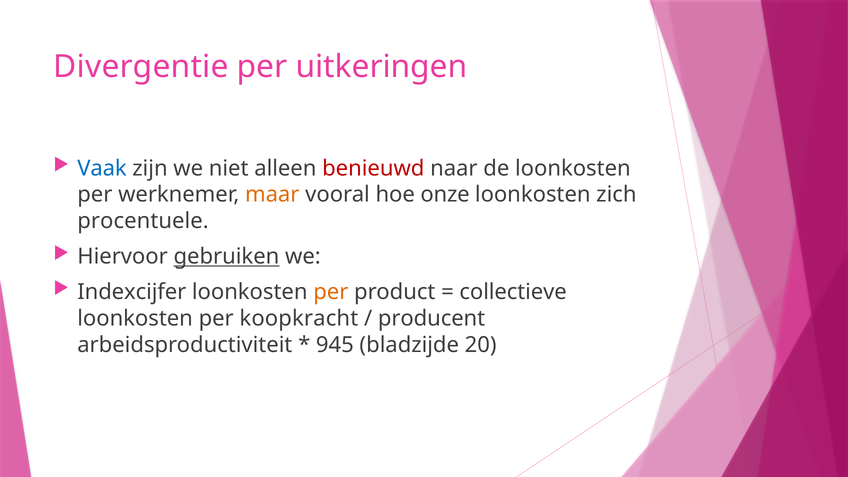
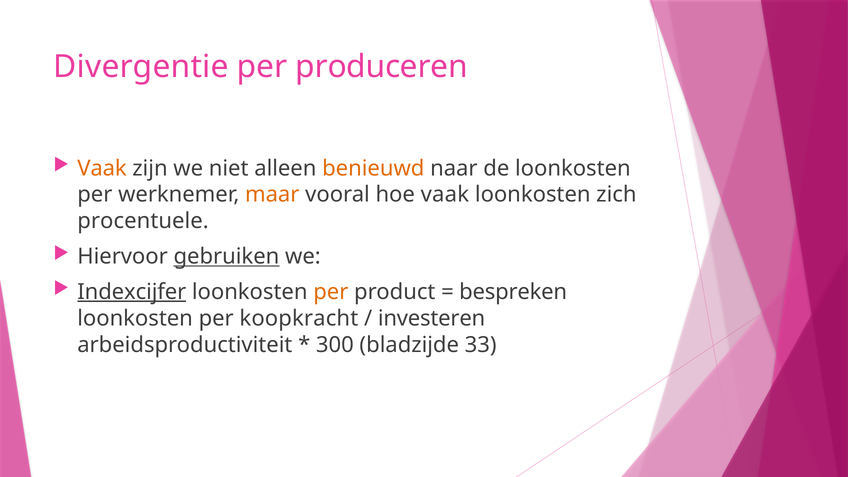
uitkeringen: uitkeringen -> produceren (382, 67)
Vaak colour: blue -> orange (102, 168)
benieuwd colour: red -> orange (373, 168)
hoe onze: onze -> vaak (445, 195)
Indexcijfer underline: none -> present (132, 292)
collectieve: collectieve -> bespreken (513, 292)
producent: producent -> investeren (432, 318)
945: 945 -> 300 (335, 345)
20: 20 -> 33 (481, 345)
